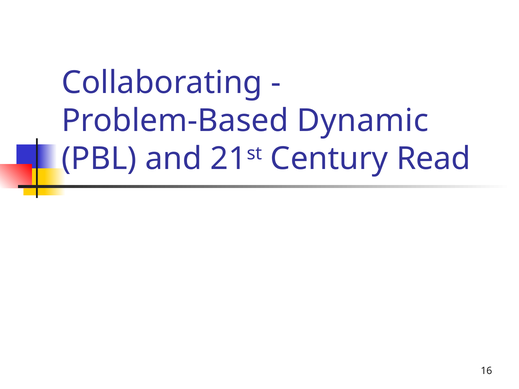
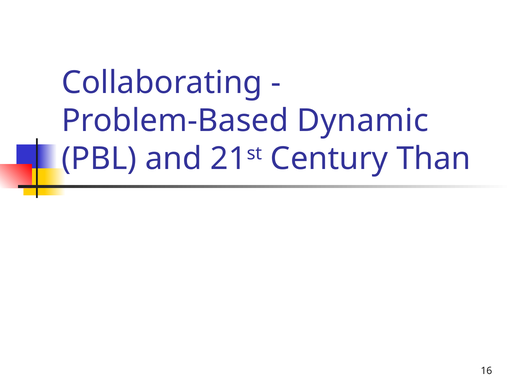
Read: Read -> Than (433, 159)
